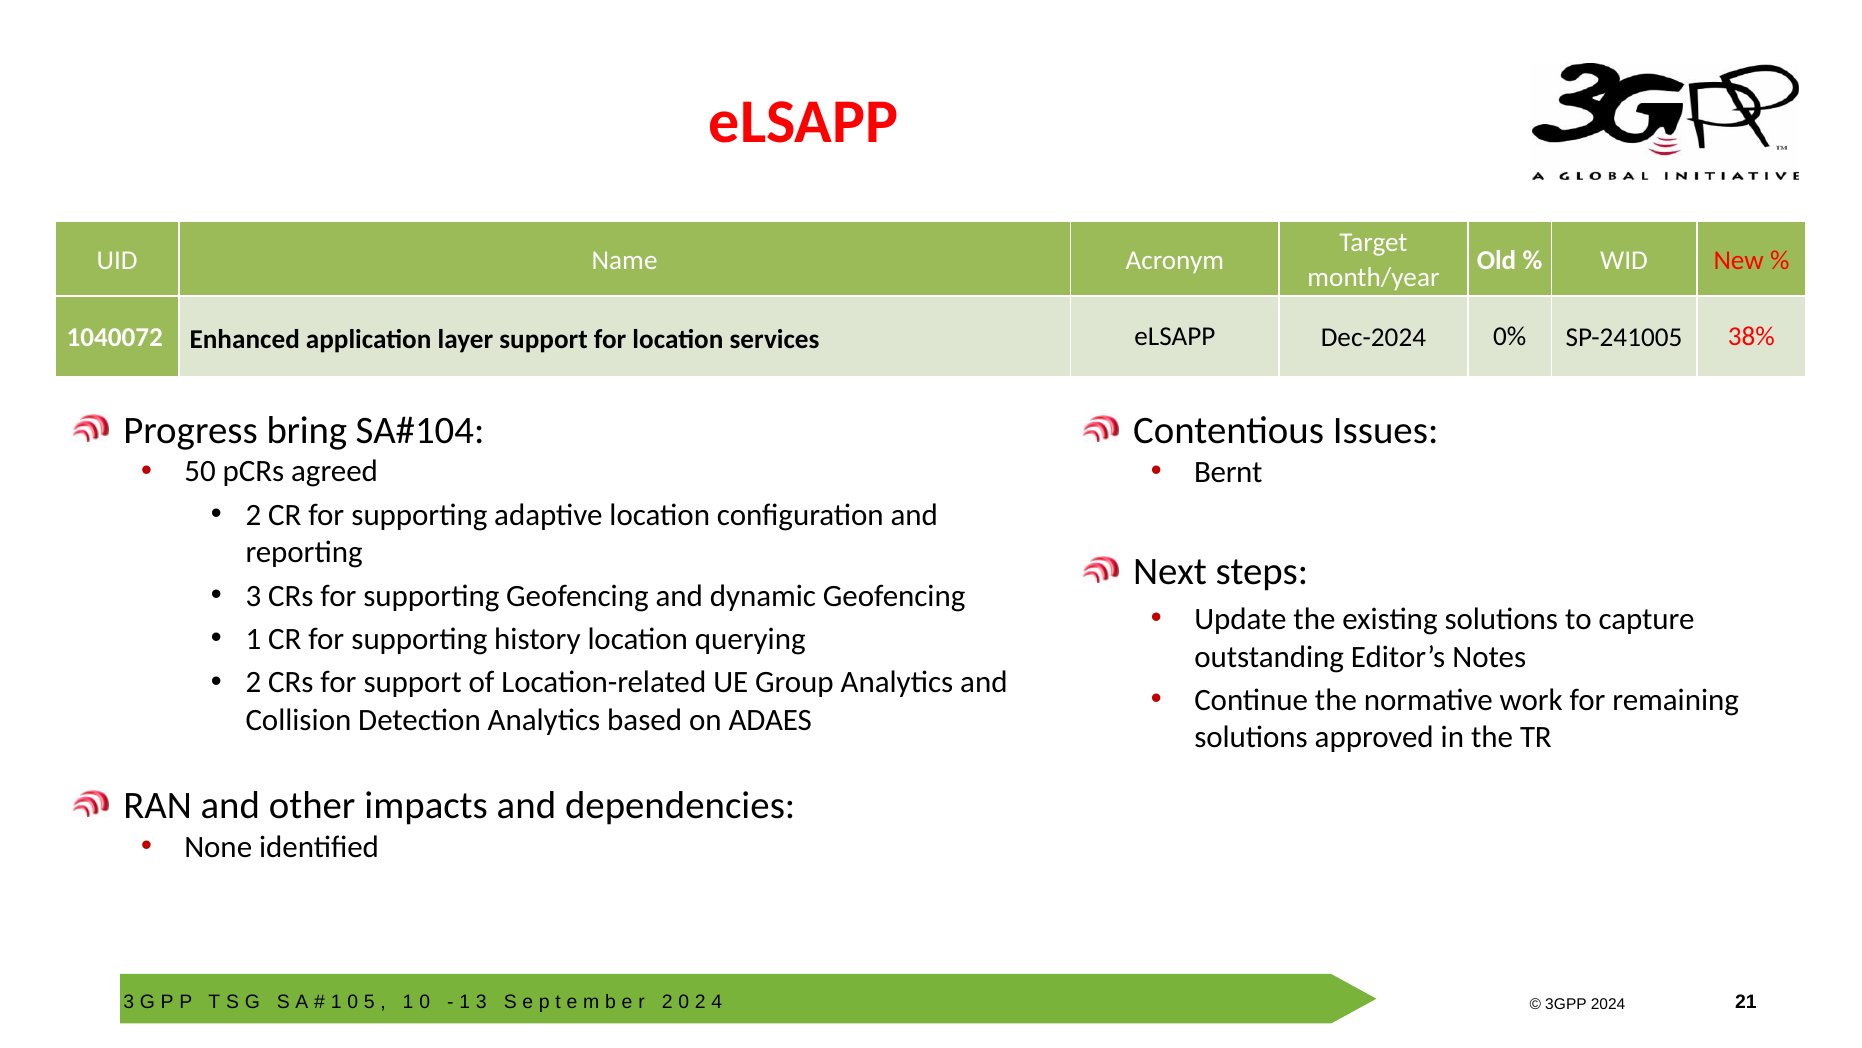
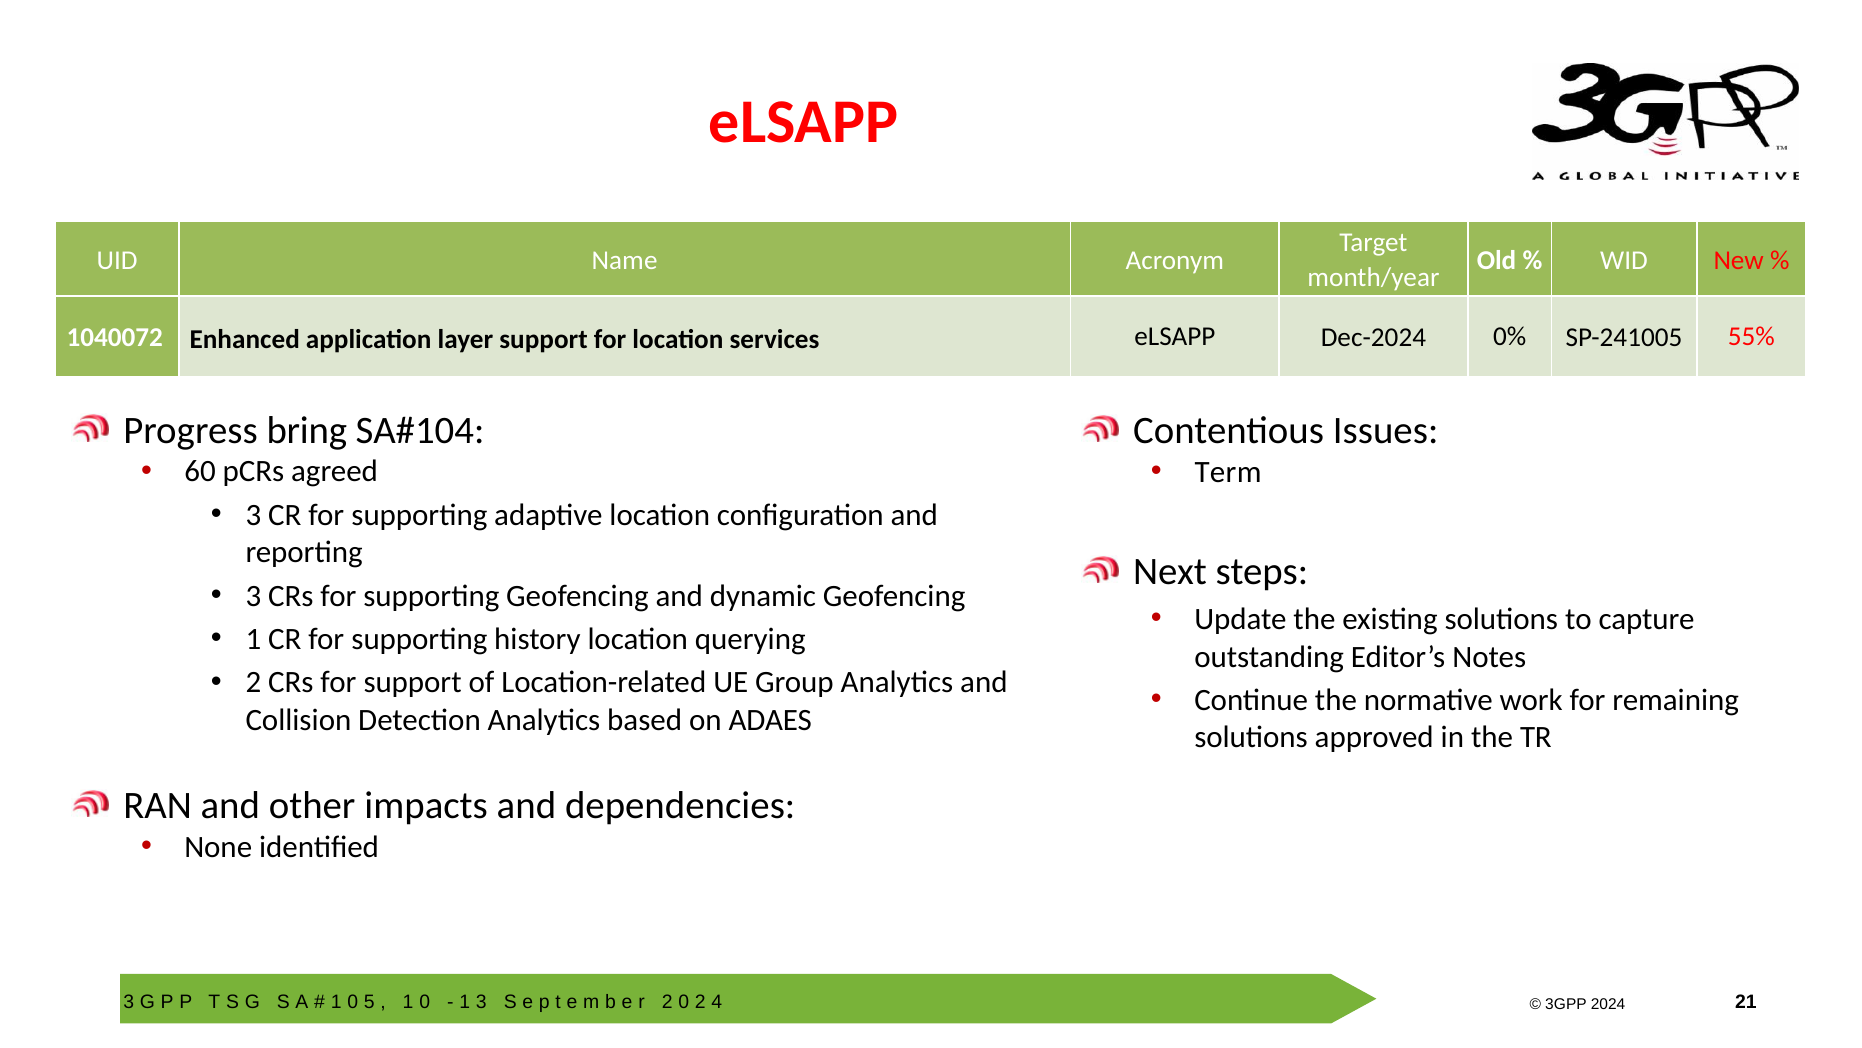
38%: 38% -> 55% (1751, 336)
50: 50 -> 60 (200, 471)
Bernt: Bernt -> Term (1228, 472)
2: 2 -> 3 (253, 515)
